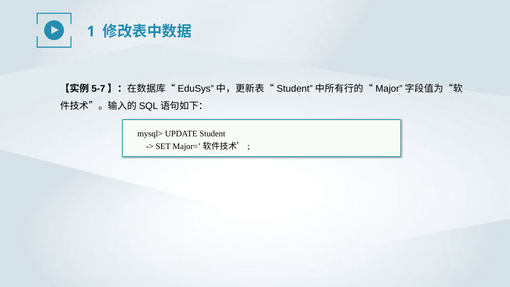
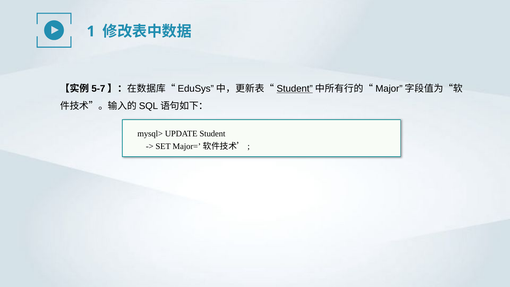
Student underline: none -> present (295, 89)
